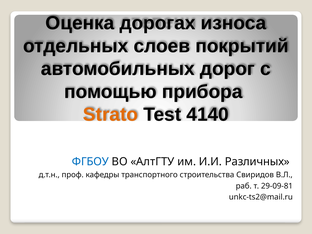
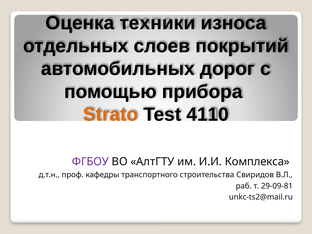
дорогах: дорогах -> техники (157, 23)
4140: 4140 -> 4110 (208, 115)
ФГБОУ colour: blue -> purple (90, 162)
Различных: Различных -> Комплекса (257, 162)
